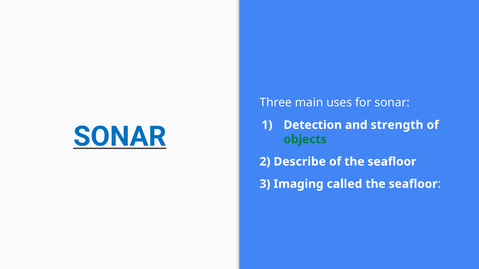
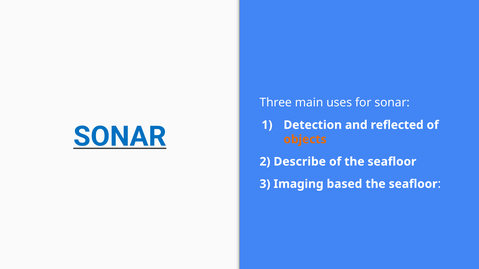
strength: strength -> reflected (397, 125)
objects colour: green -> orange (305, 140)
called: called -> based (344, 184)
